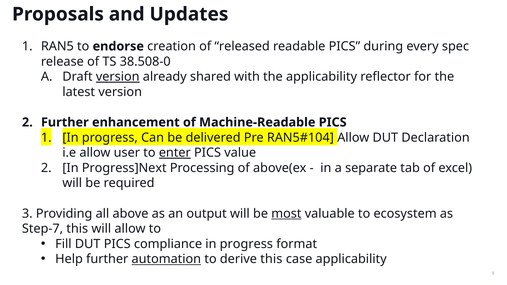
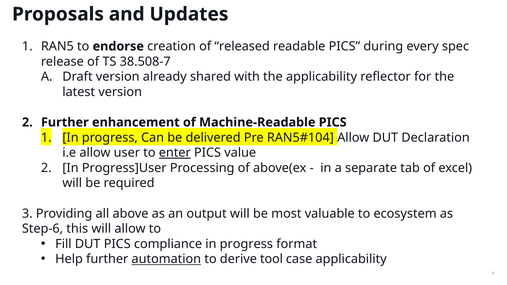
38.508-0: 38.508-0 -> 38.508-7 (145, 62)
version underline: present -> none (118, 77)
Progress]Next: Progress]Next -> Progress]User (124, 168)
most underline: present -> none (286, 214)
Step-7: Step-7 -> Step-6 (43, 229)
derive this: this -> tool (271, 259)
